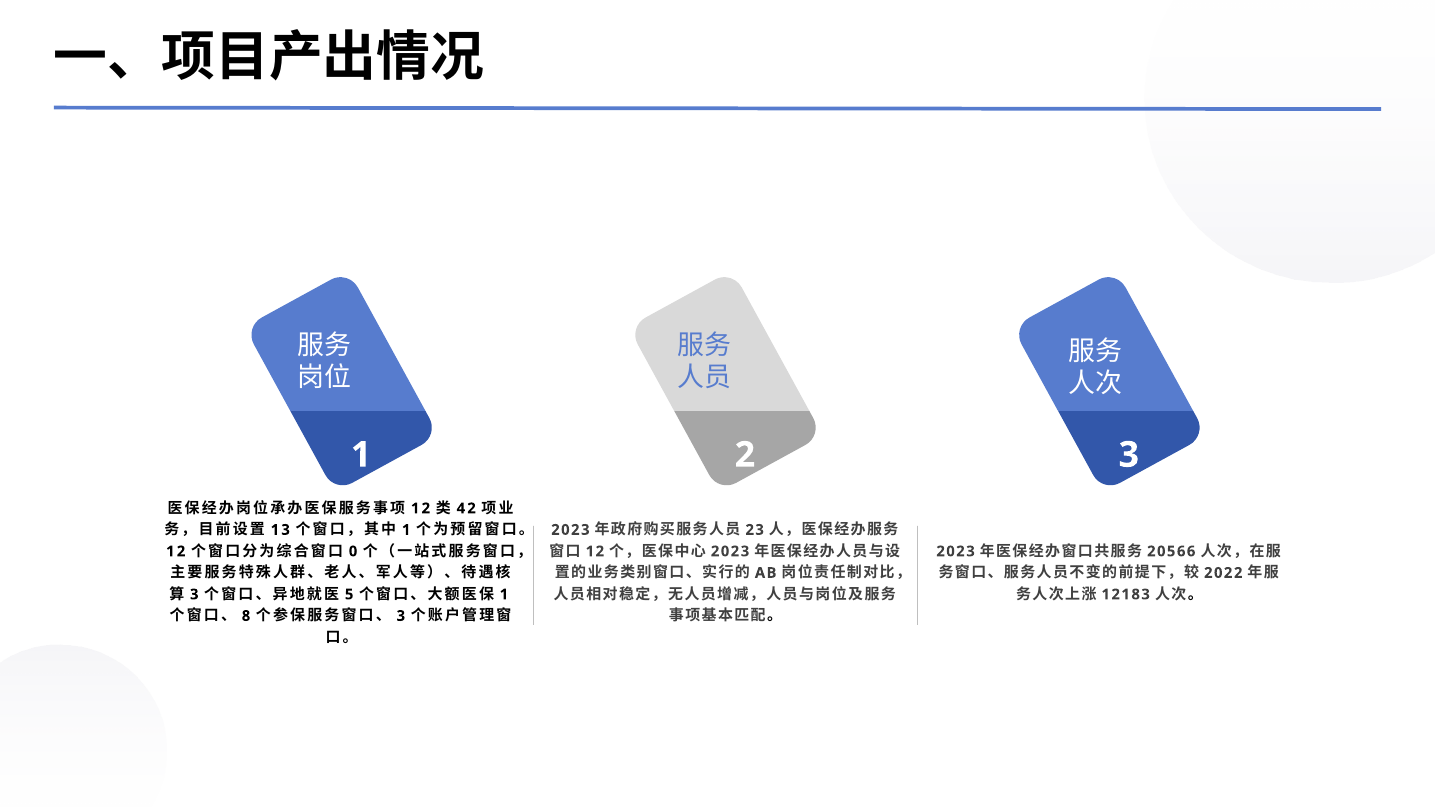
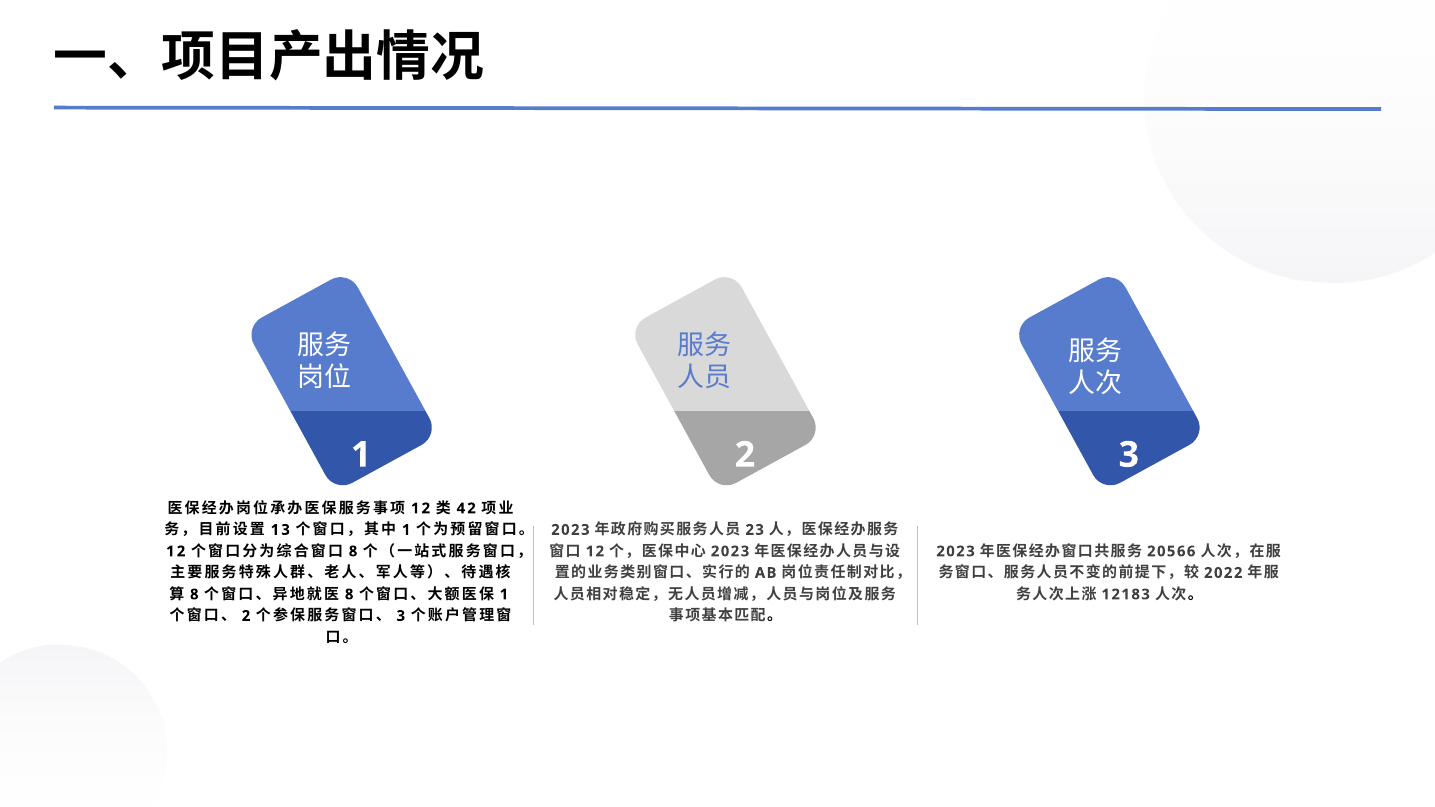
0: 0 -> 8 (353, 551)
3: 3 -> 8 (194, 595)
5: 5 -> 8 (349, 595)
8: 8 -> 2 (246, 616)
